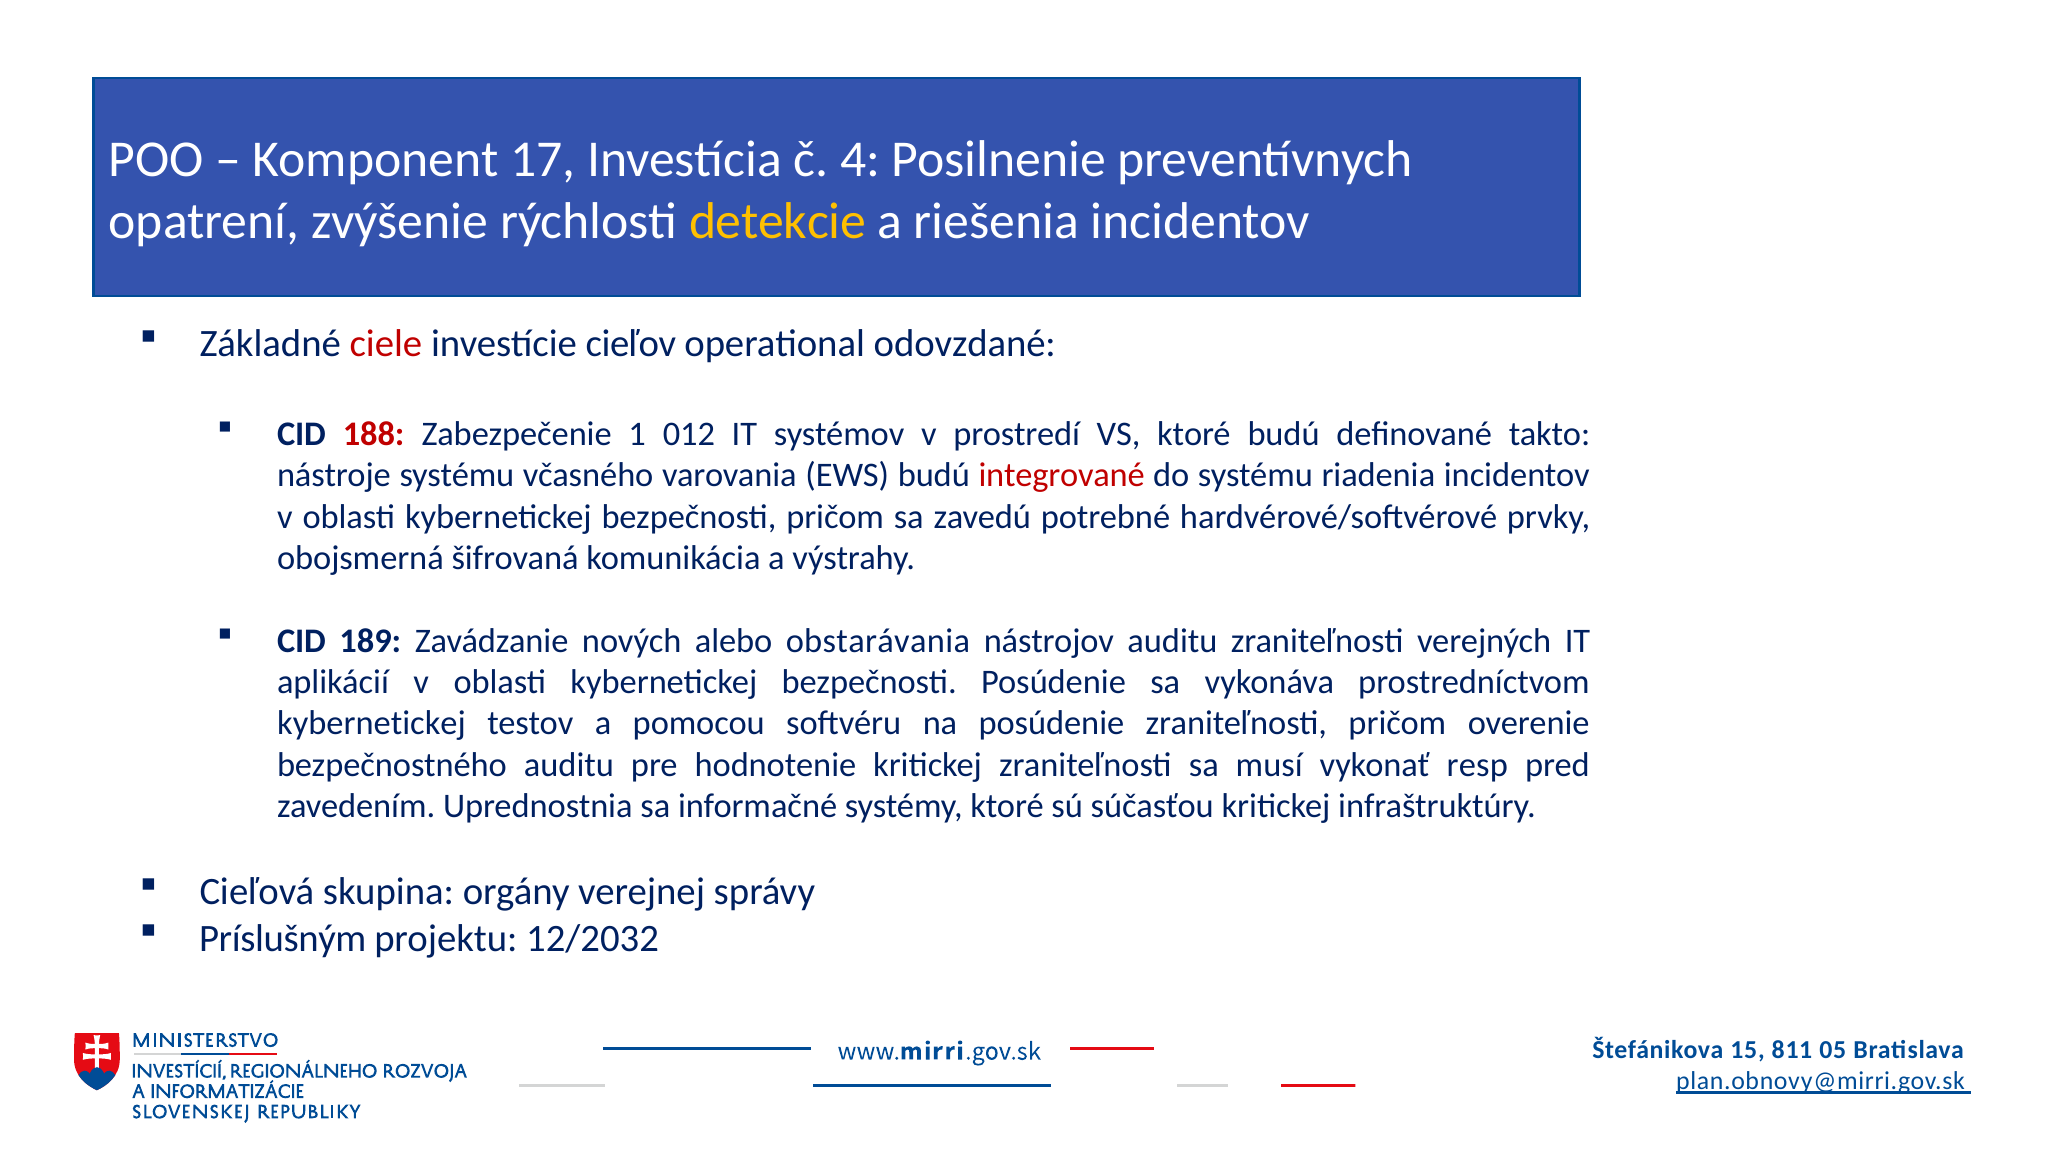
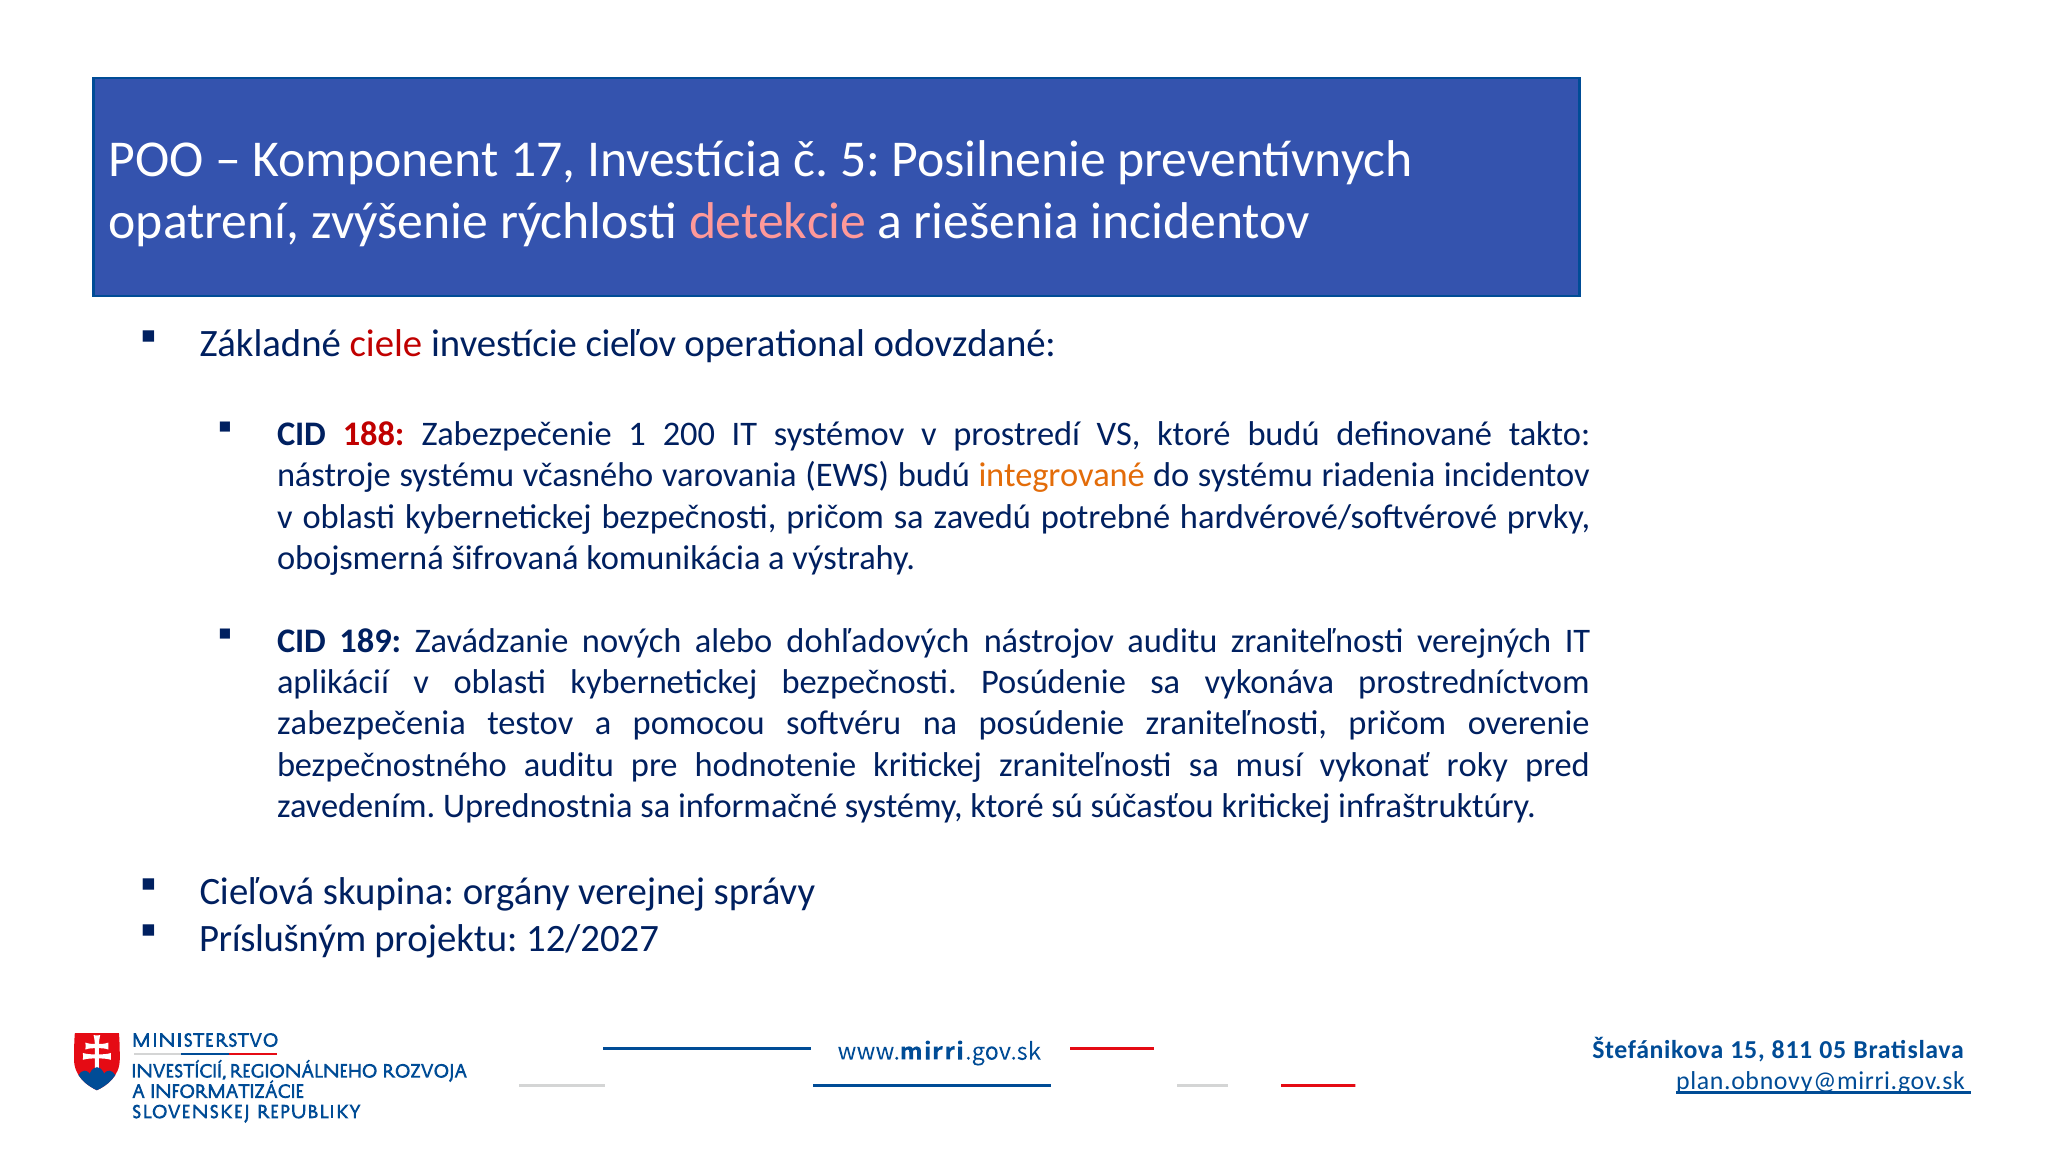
4: 4 -> 5 (860, 160)
detekcie colour: yellow -> pink (777, 222)
012: 012 -> 200 (689, 434)
integrované colour: red -> orange (1062, 476)
obstarávania: obstarávania -> dohľadových (878, 641)
kybernetickej: kybernetickej -> zabezpečenia (371, 724)
resp: resp -> roky (1477, 765)
12/2032: 12/2032 -> 12/2027 (593, 939)
